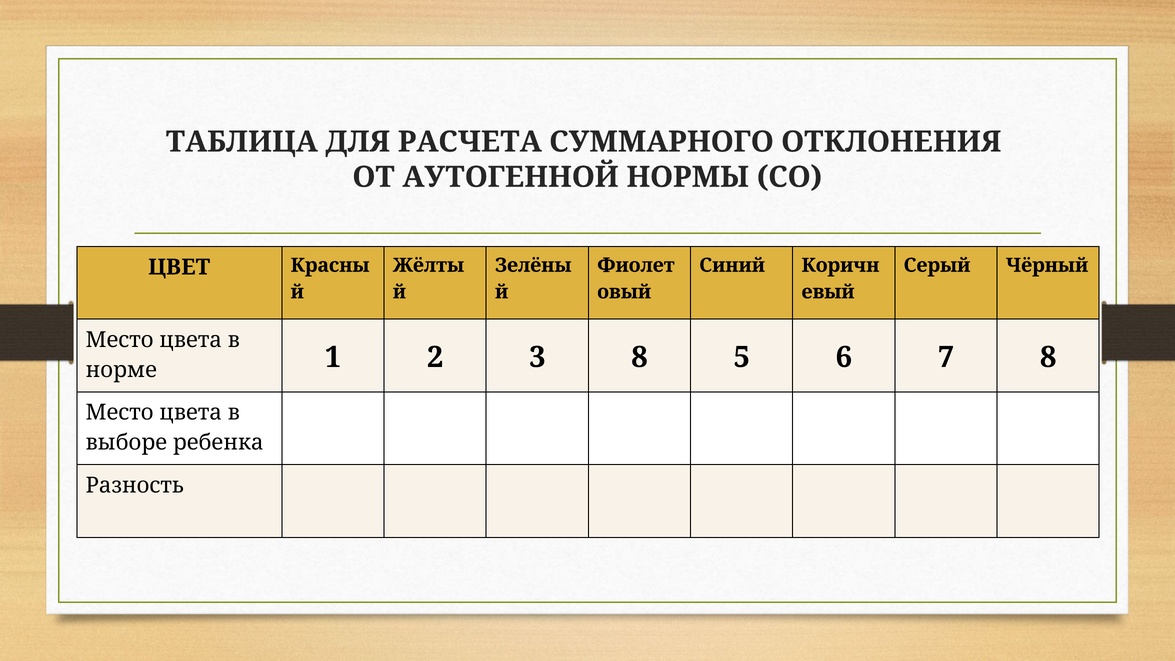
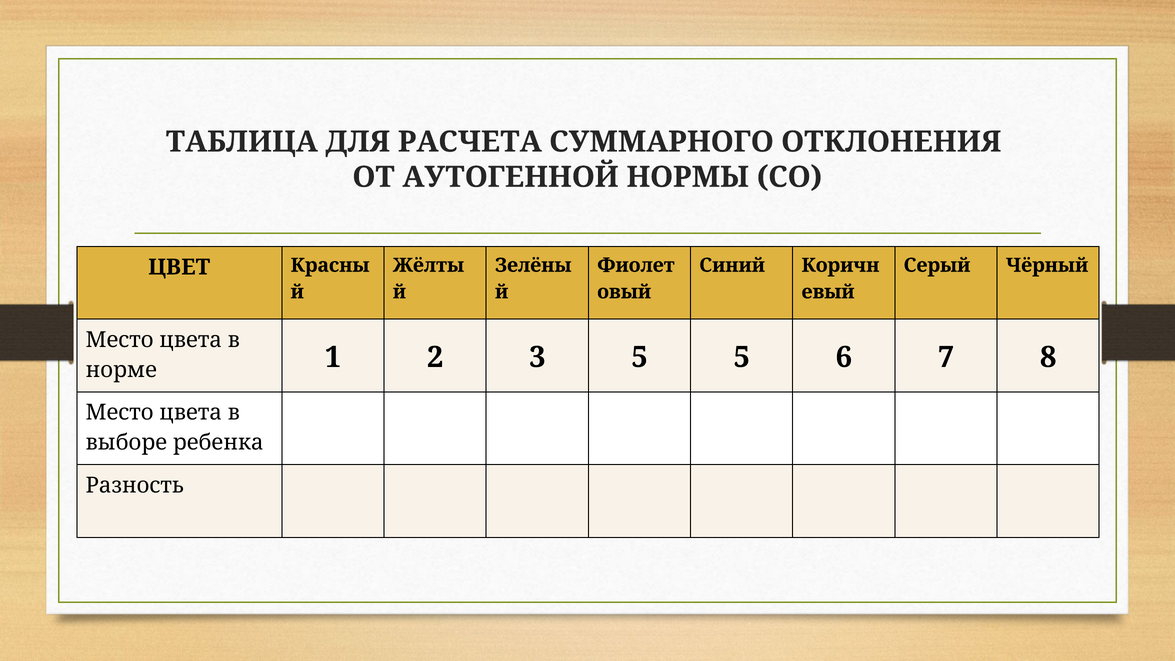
3 8: 8 -> 5 (639, 357)
